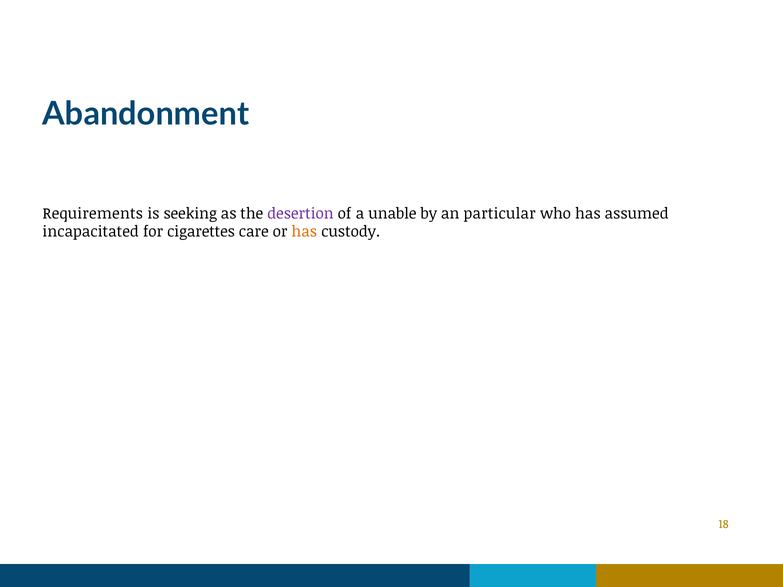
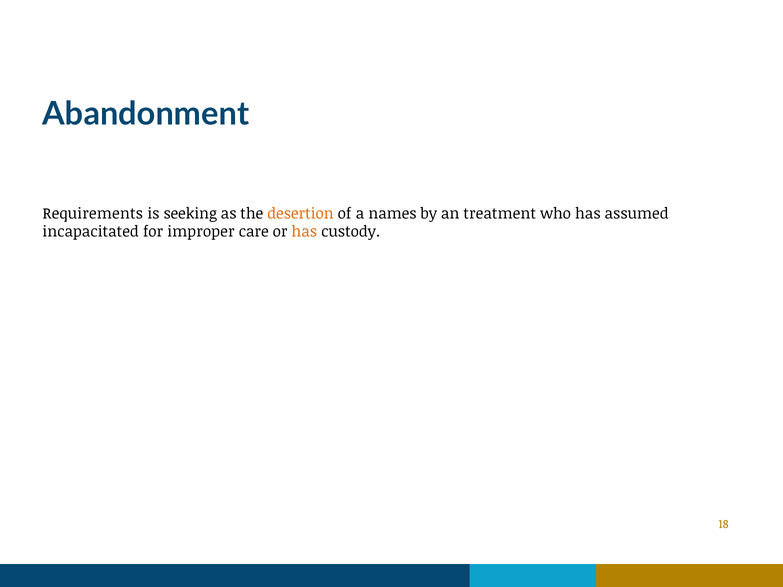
desertion colour: purple -> orange (301, 214)
unable: unable -> names (392, 214)
particular: particular -> treatment (500, 214)
cigarettes: cigarettes -> improper (201, 232)
